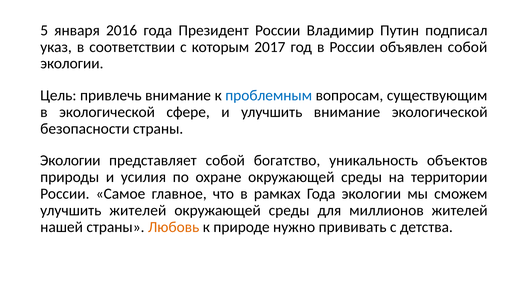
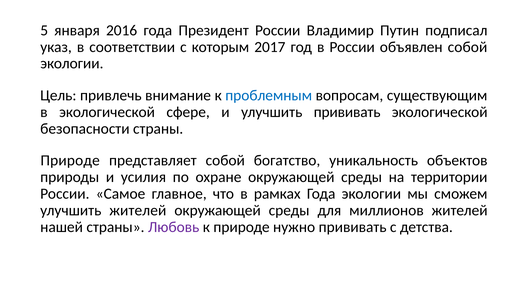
улучшить внимание: внимание -> прививать (347, 112)
Экологии: Экологии -> Природе (70, 161)
Любовь colour: orange -> purple (174, 227)
